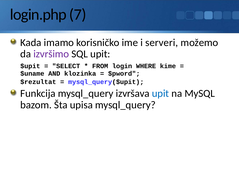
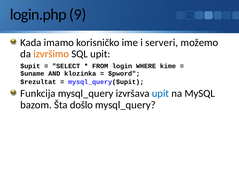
7: 7 -> 9 (78, 15)
izvršimo colour: purple -> orange (51, 54)
upisa: upisa -> došlo (81, 105)
